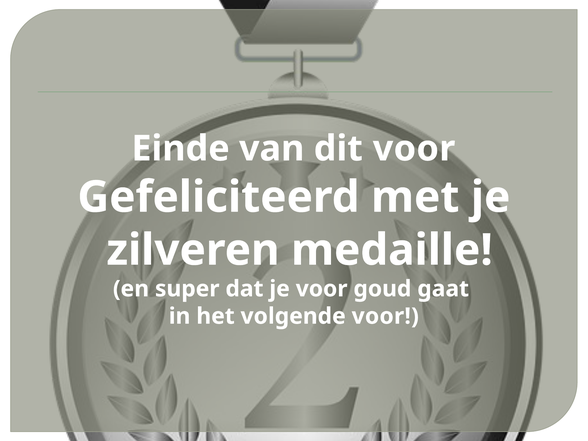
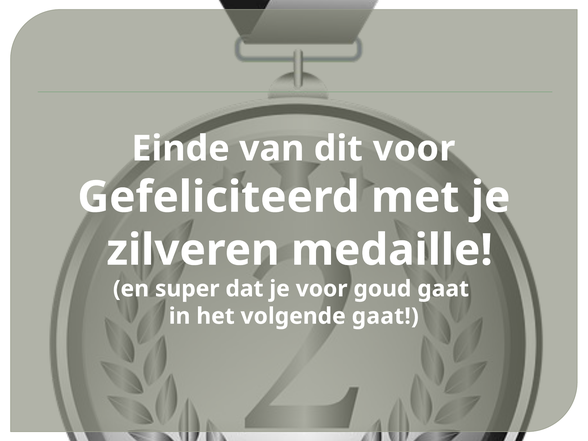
volgende voor: voor -> gaat (385, 316)
